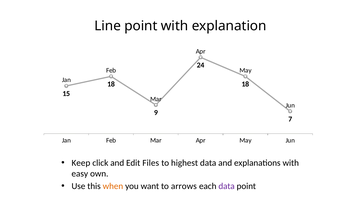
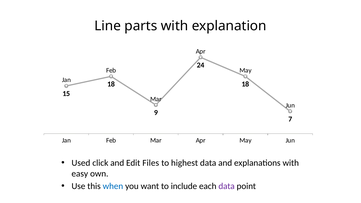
Line point: point -> parts (141, 26)
Keep: Keep -> Used (81, 163)
when colour: orange -> blue (113, 186)
arrows: arrows -> include (184, 186)
